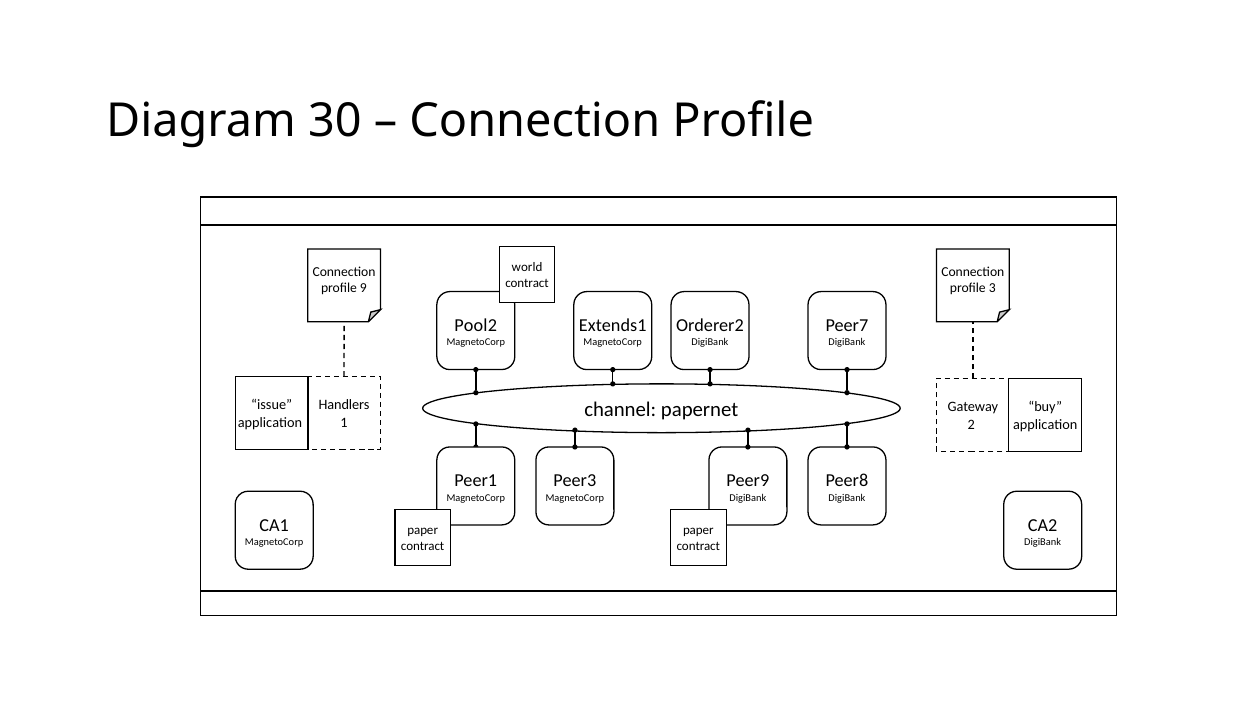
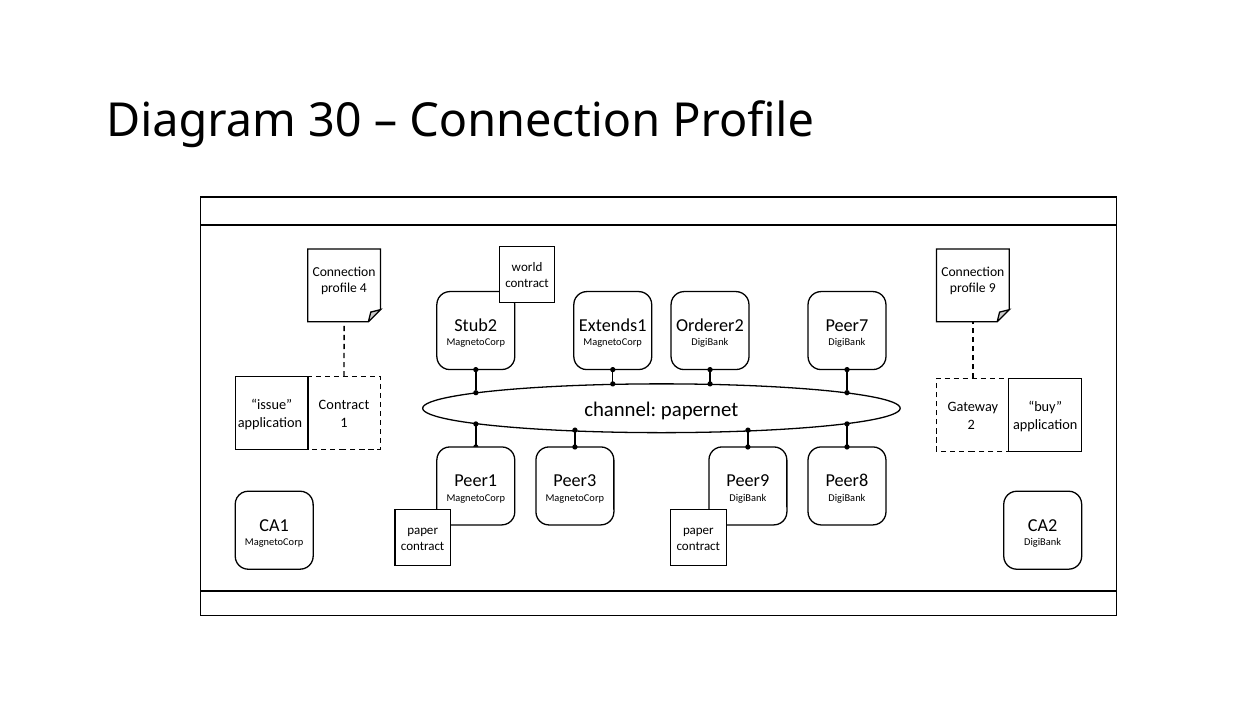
9: 9 -> 4 (363, 288)
3: 3 -> 9 (992, 288)
Pool2: Pool2 -> Stub2 (476, 325)
Handlers: Handlers -> Contract (344, 405)
